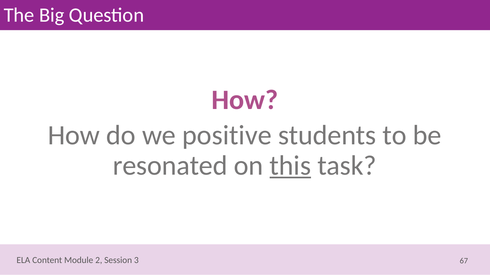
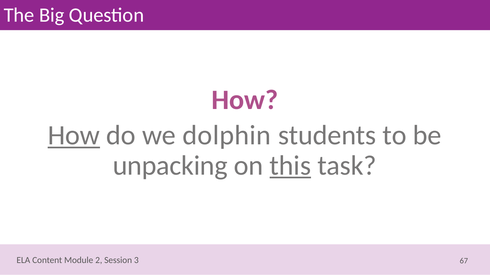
How underline: none -> present (74, 136)
positive: positive -> dolphin (227, 136)
resonated: resonated -> unpacking (170, 166)
